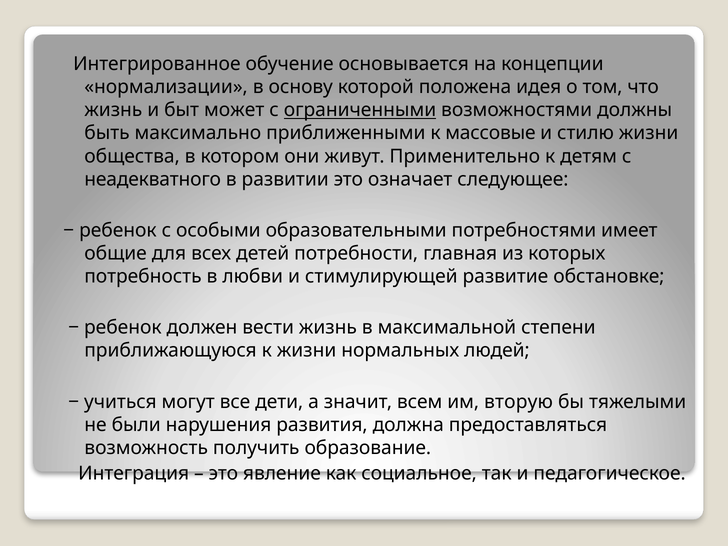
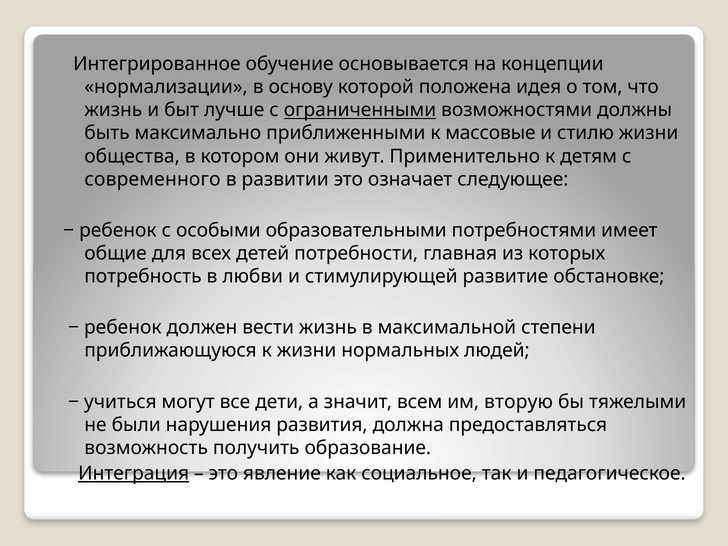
может: может -> лучше (234, 110)
неадекватного: неадекватного -> современного (152, 179)
Интеграция underline: none -> present (134, 473)
